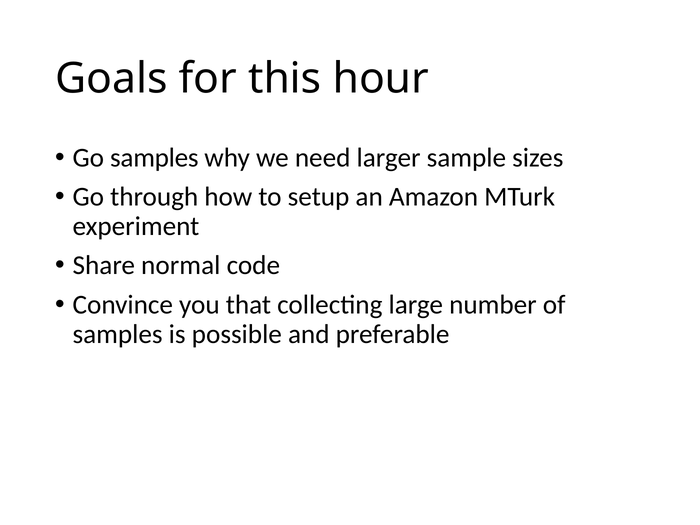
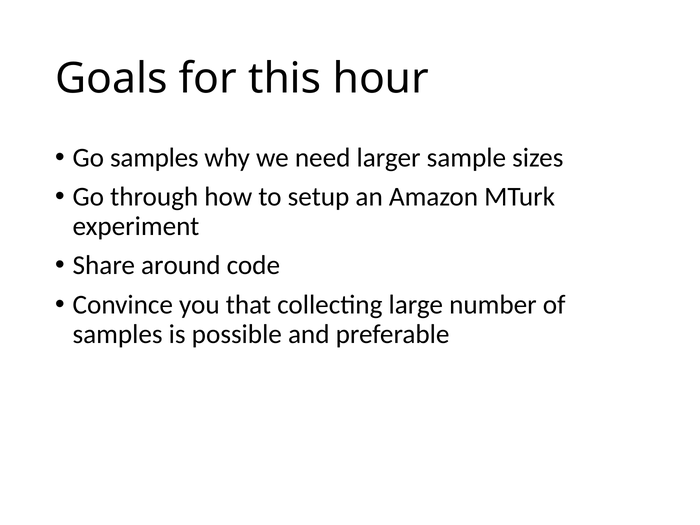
normal: normal -> around (181, 265)
